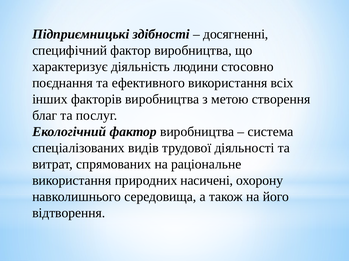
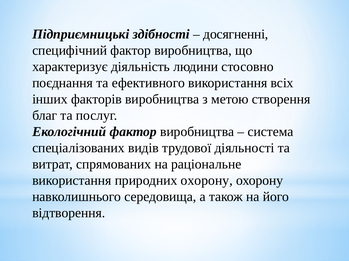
природних насичені: насичені -> охорону (207, 181)
